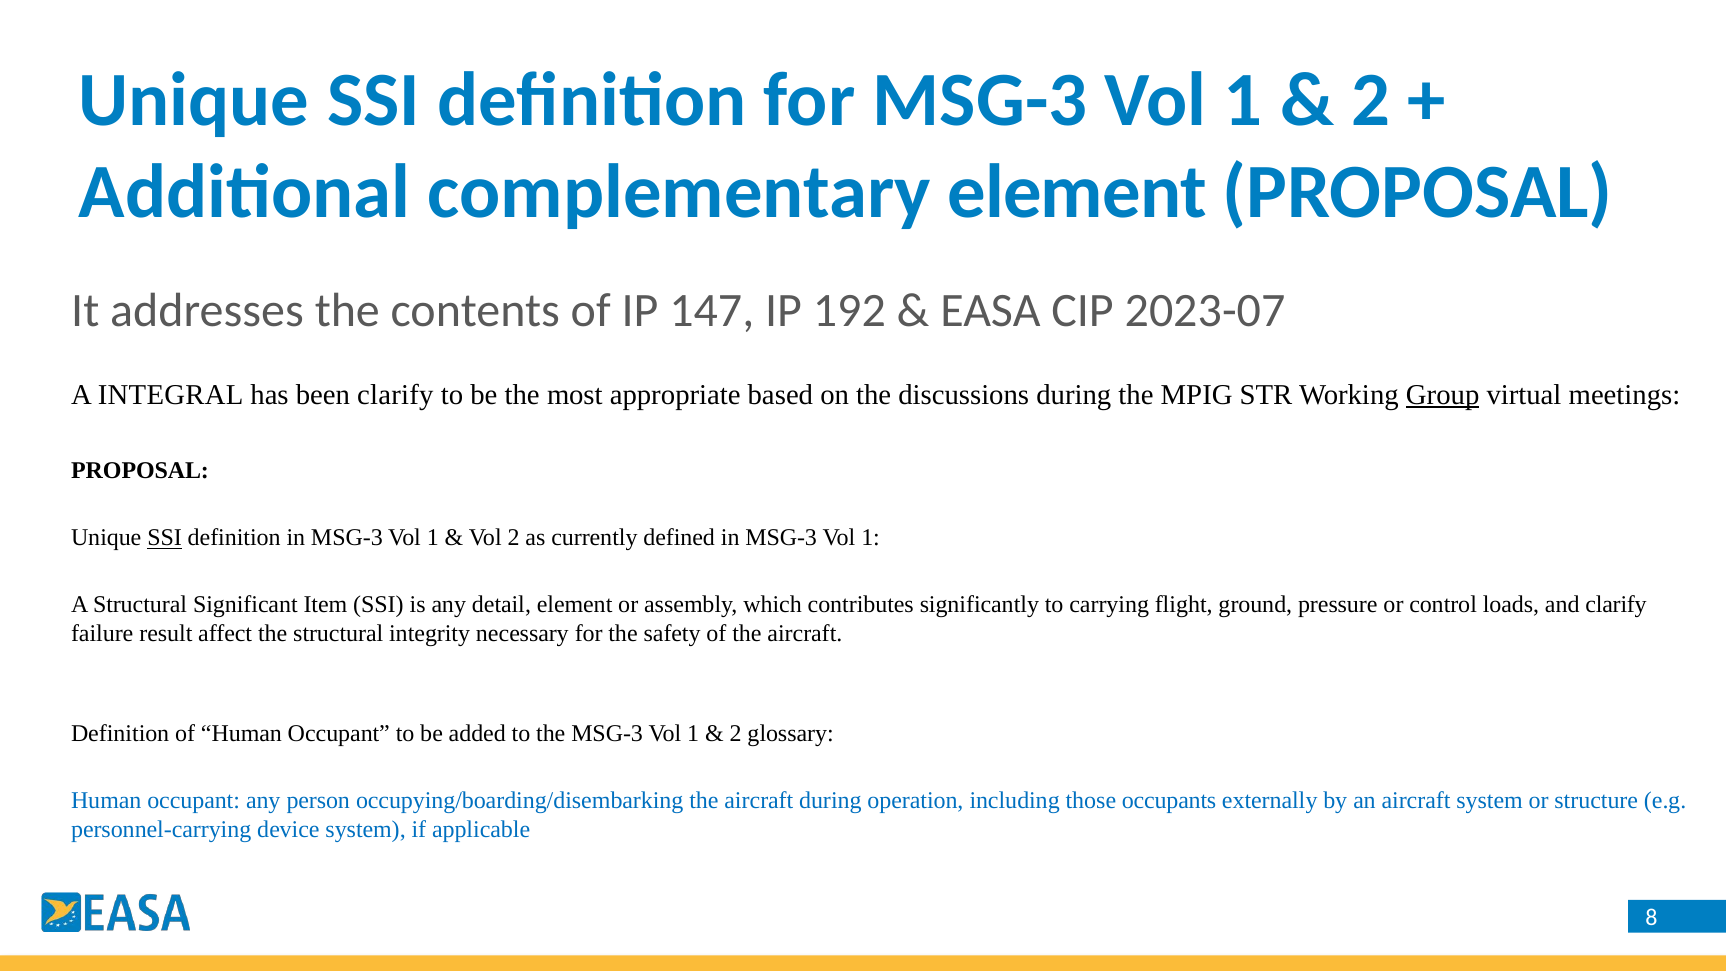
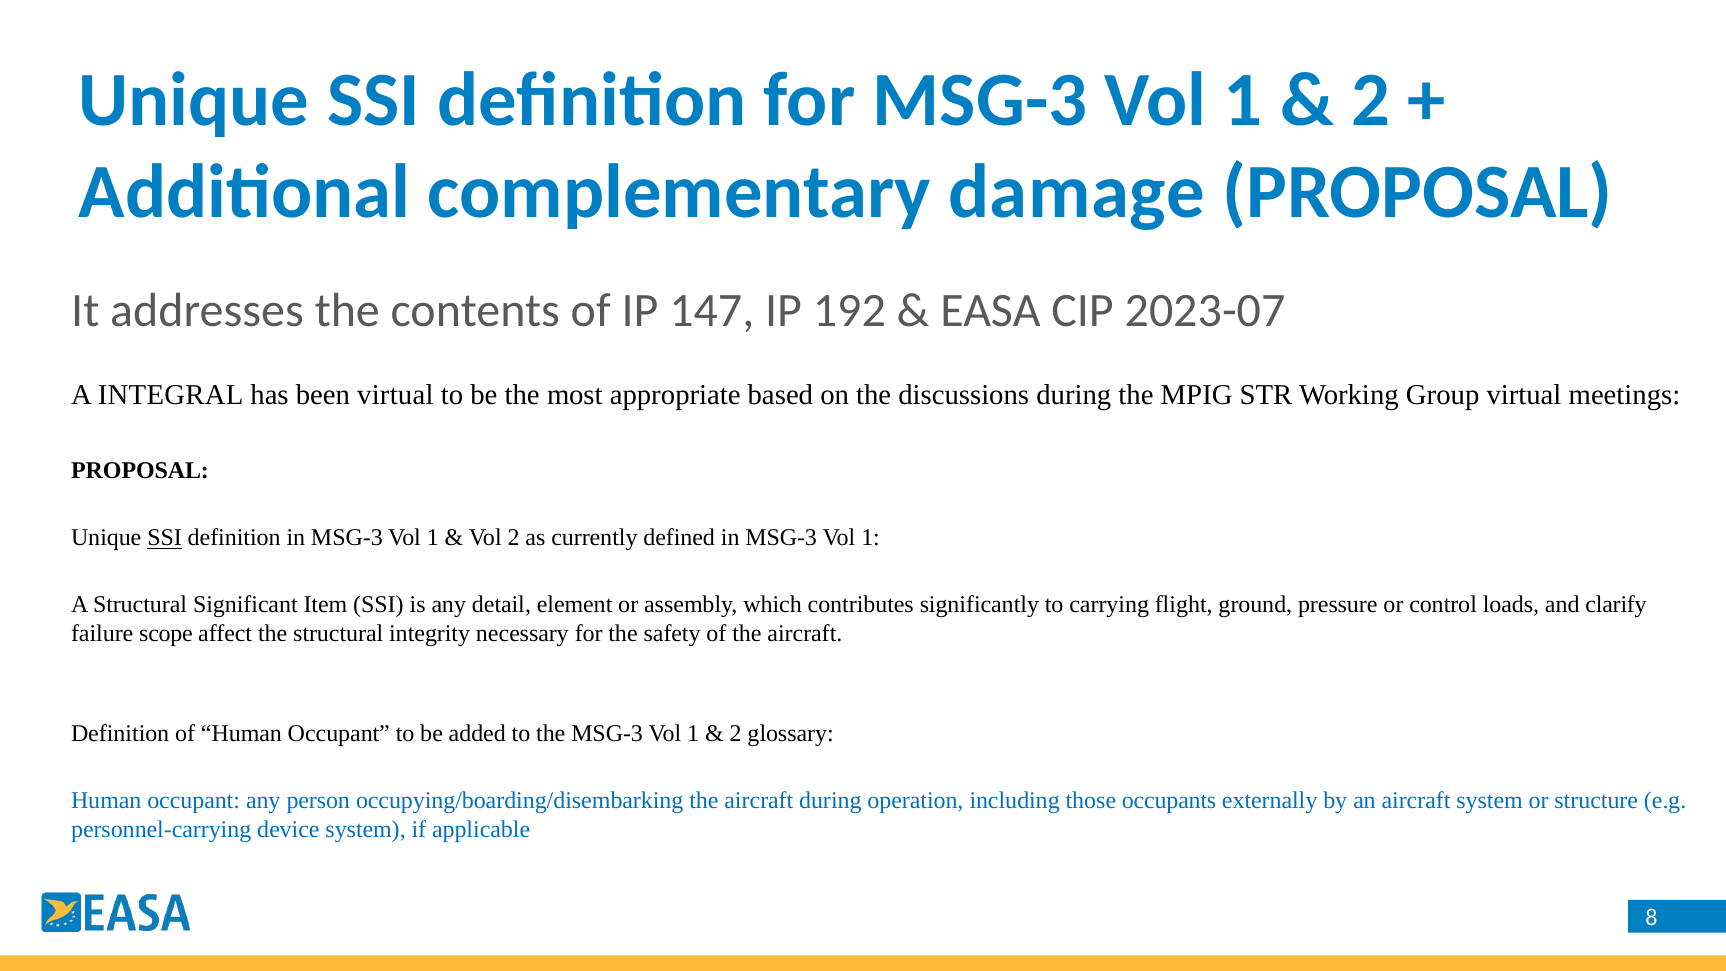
complementary element: element -> damage (1077, 192)
been clarify: clarify -> virtual (395, 395)
Group underline: present -> none (1443, 395)
result: result -> scope (166, 633)
